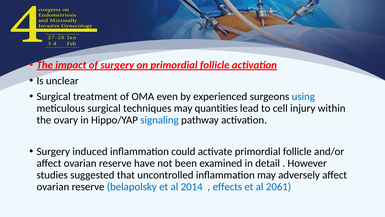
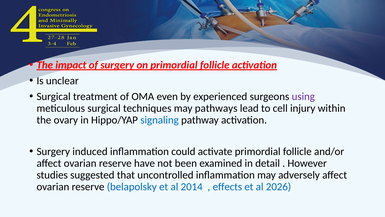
using colour: blue -> purple (303, 96)
quantities: quantities -> pathways (216, 108)
2061: 2061 -> 2026 (279, 186)
